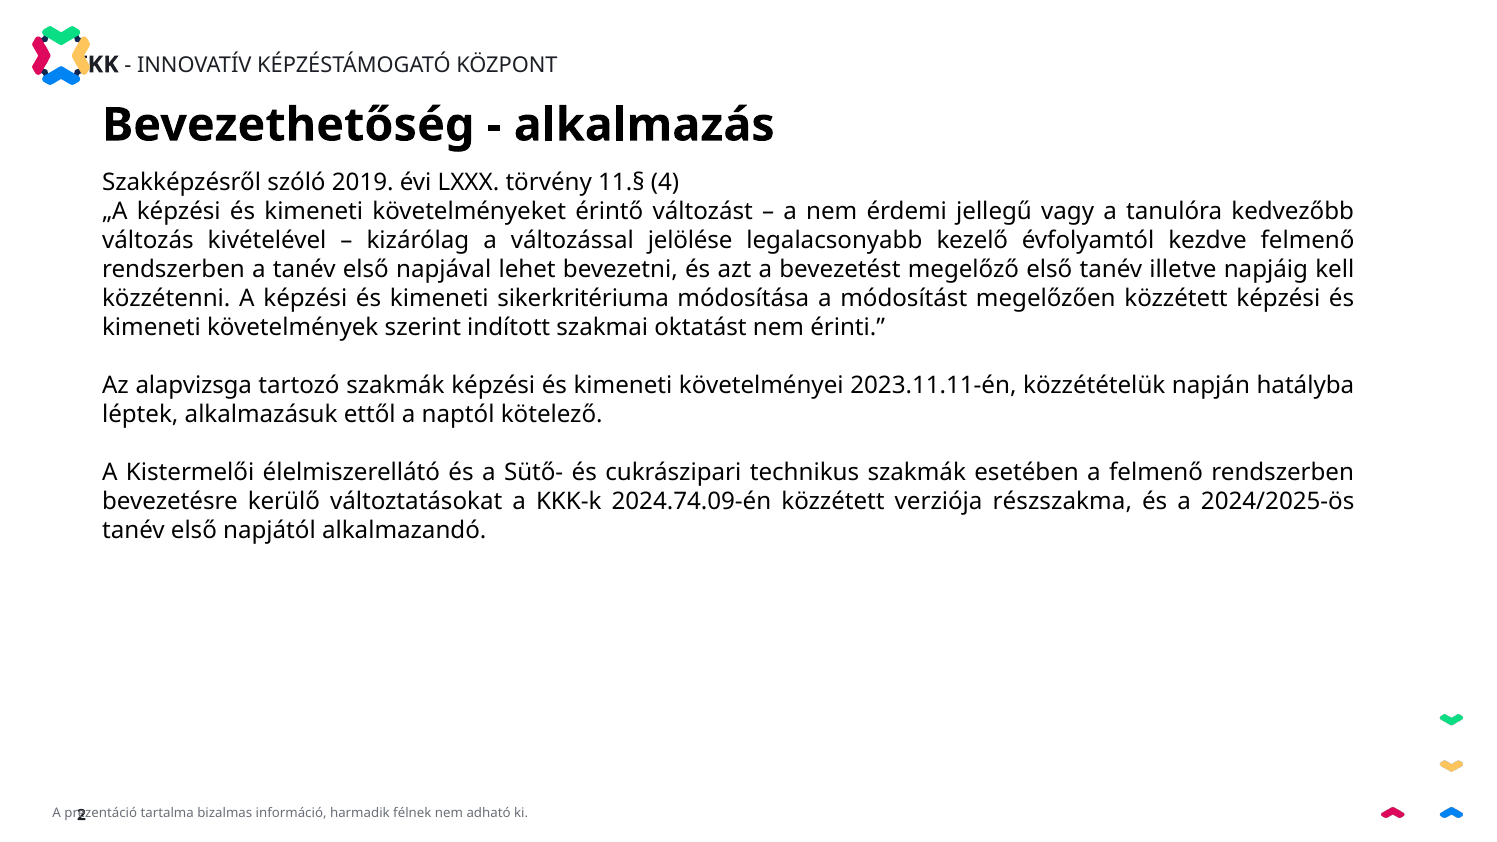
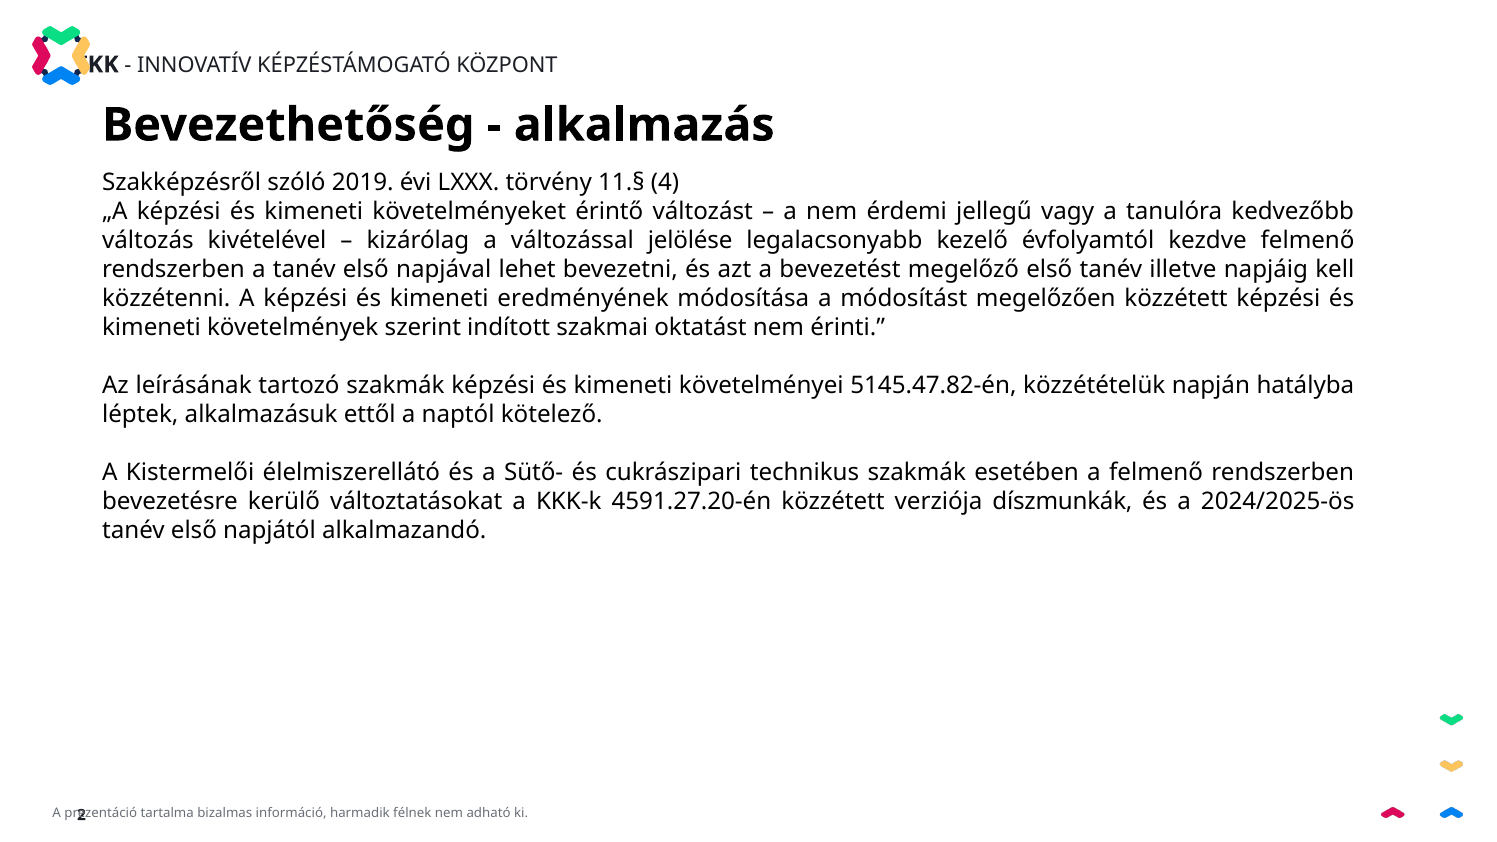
sikerkritériuma: sikerkritériuma -> eredményének (583, 299)
alapvizsga: alapvizsga -> leírásának (194, 386)
2023.11.11-én: 2023.11.11-én -> 5145.47.82-én (933, 386)
2024.74.09-én: 2024.74.09-én -> 4591.27.20-én (691, 502)
részszakma: részszakma -> díszmunkák (1062, 502)
